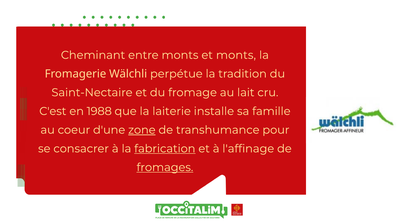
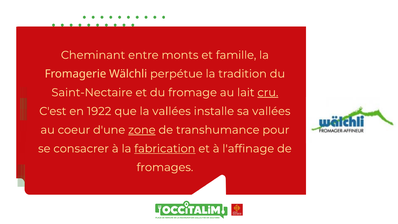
et monts: monts -> famille (236, 55)
cru underline: none -> present (268, 92)
1988: 1988 -> 1922 (99, 111)
la laiterie: laiterie -> vallées (172, 111)
sa famille: famille -> vallées (271, 111)
fromages underline: present -> none (165, 167)
